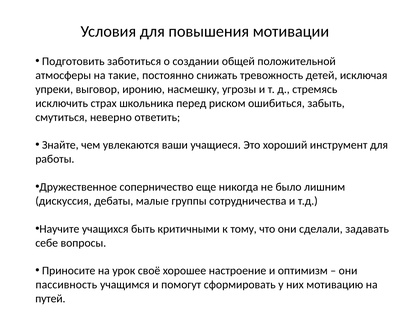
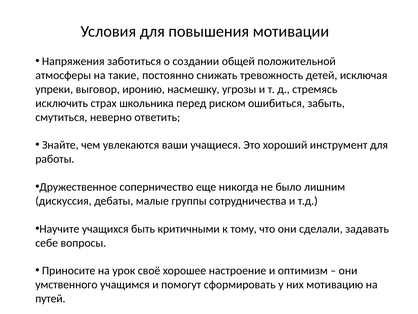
Подготовить: Подготовить -> Напряжения (73, 61)
пассивность: пассивность -> умственного (66, 284)
